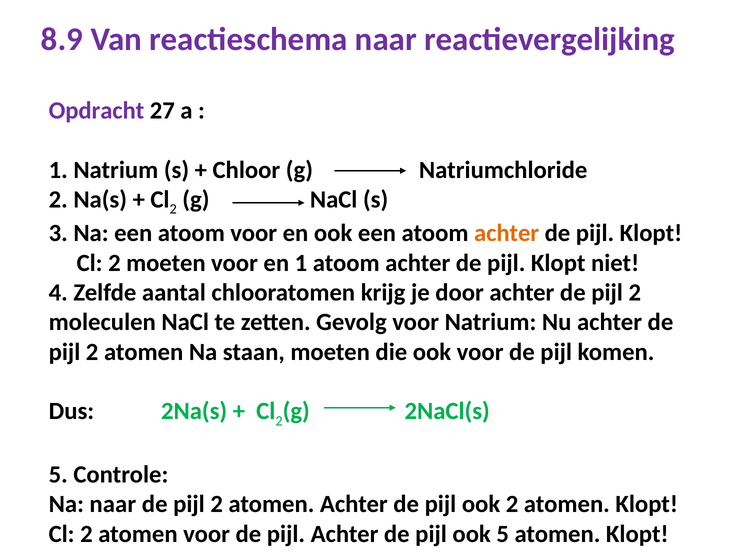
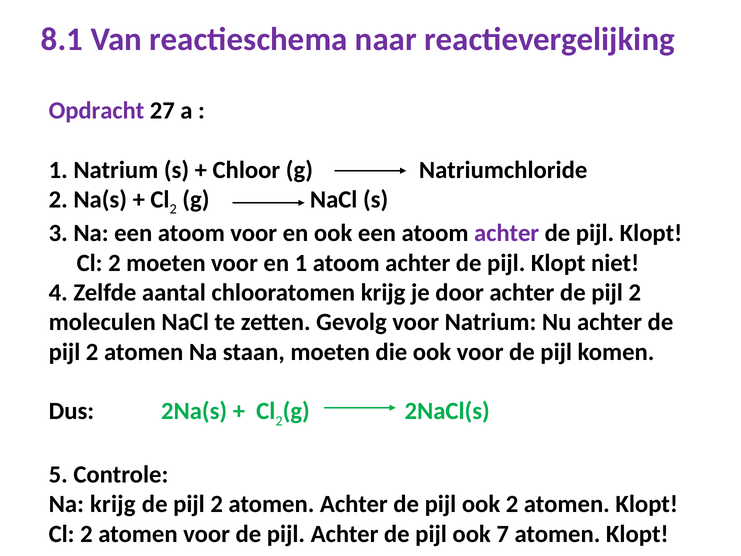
8.9: 8.9 -> 8.1 (62, 39)
achter colour: orange -> purple (507, 233)
Na naar: naar -> krijg (113, 504)
ook 5: 5 -> 7 (503, 534)
